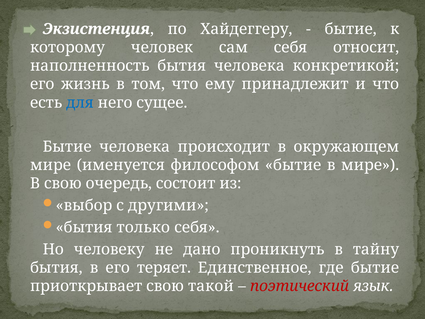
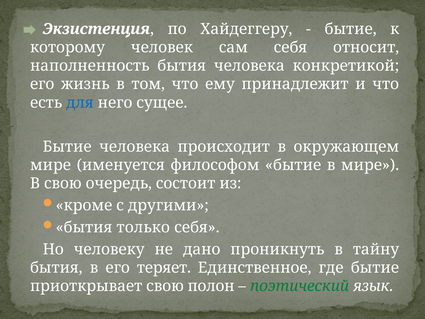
выбор: выбор -> кроме (84, 205)
такой: такой -> полон (211, 286)
поэтический colour: red -> green (300, 286)
